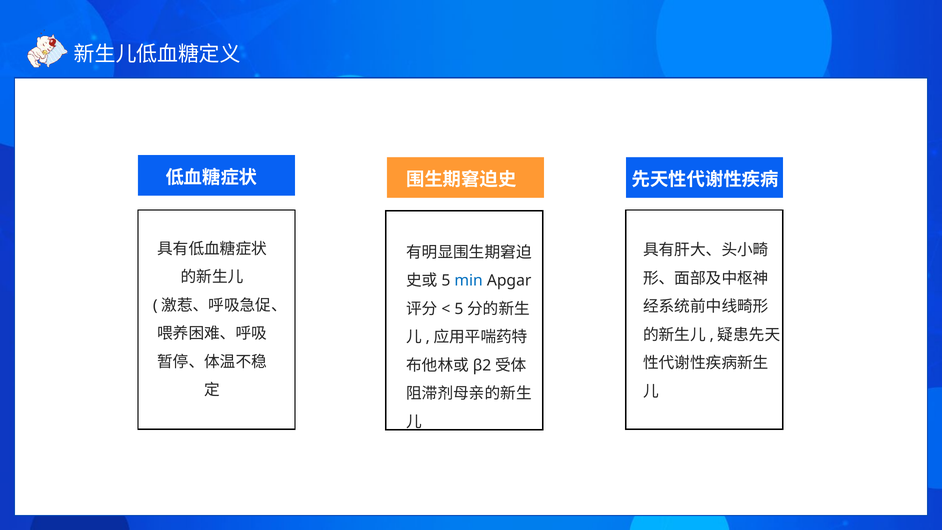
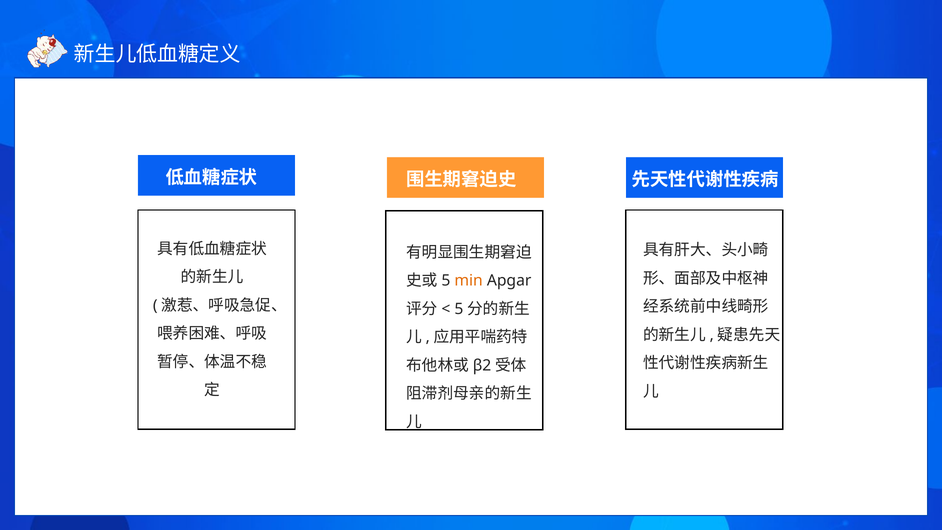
min colour: blue -> orange (469, 281)
